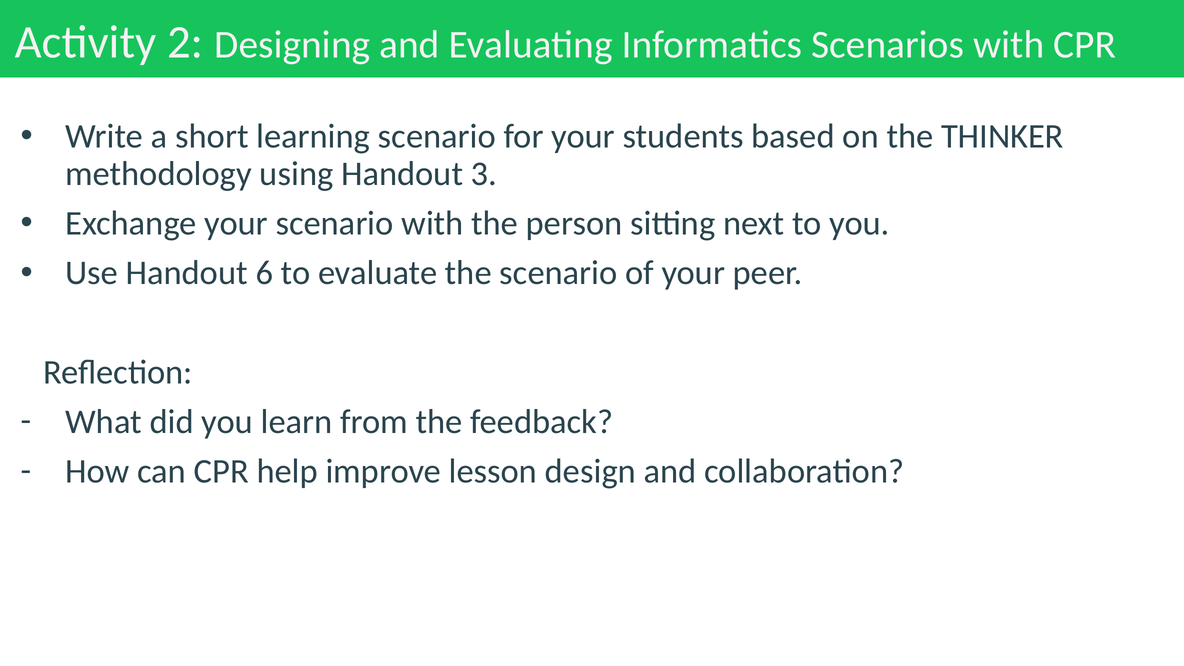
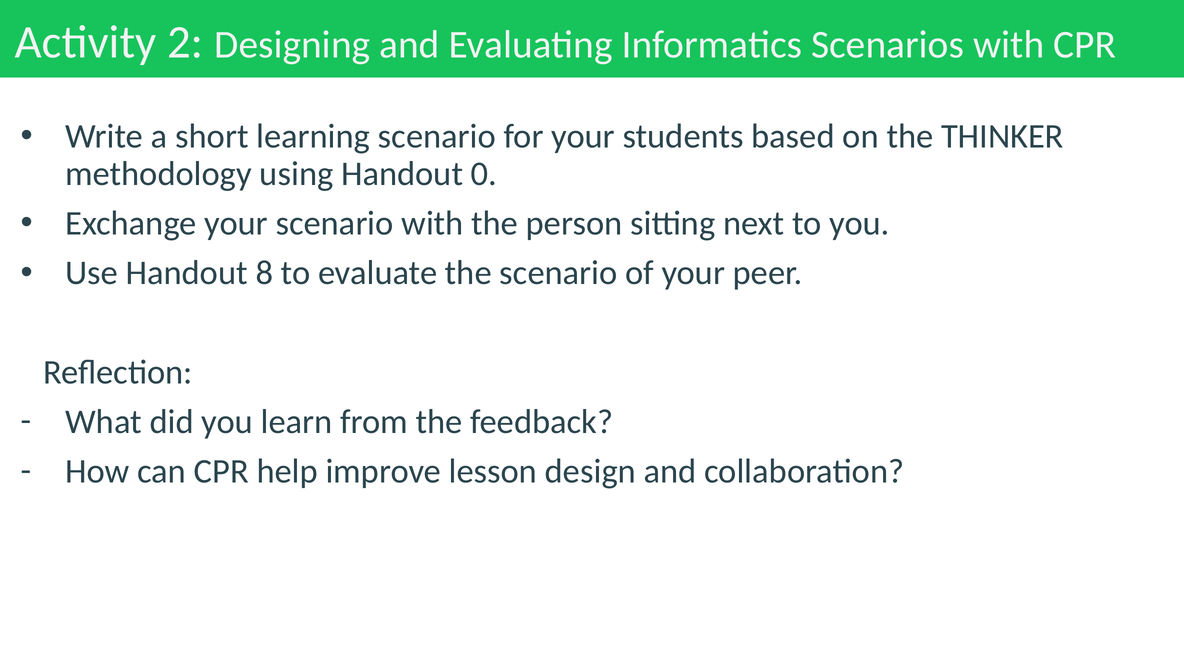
3: 3 -> 0 (484, 174)
6: 6 -> 8 (264, 273)
